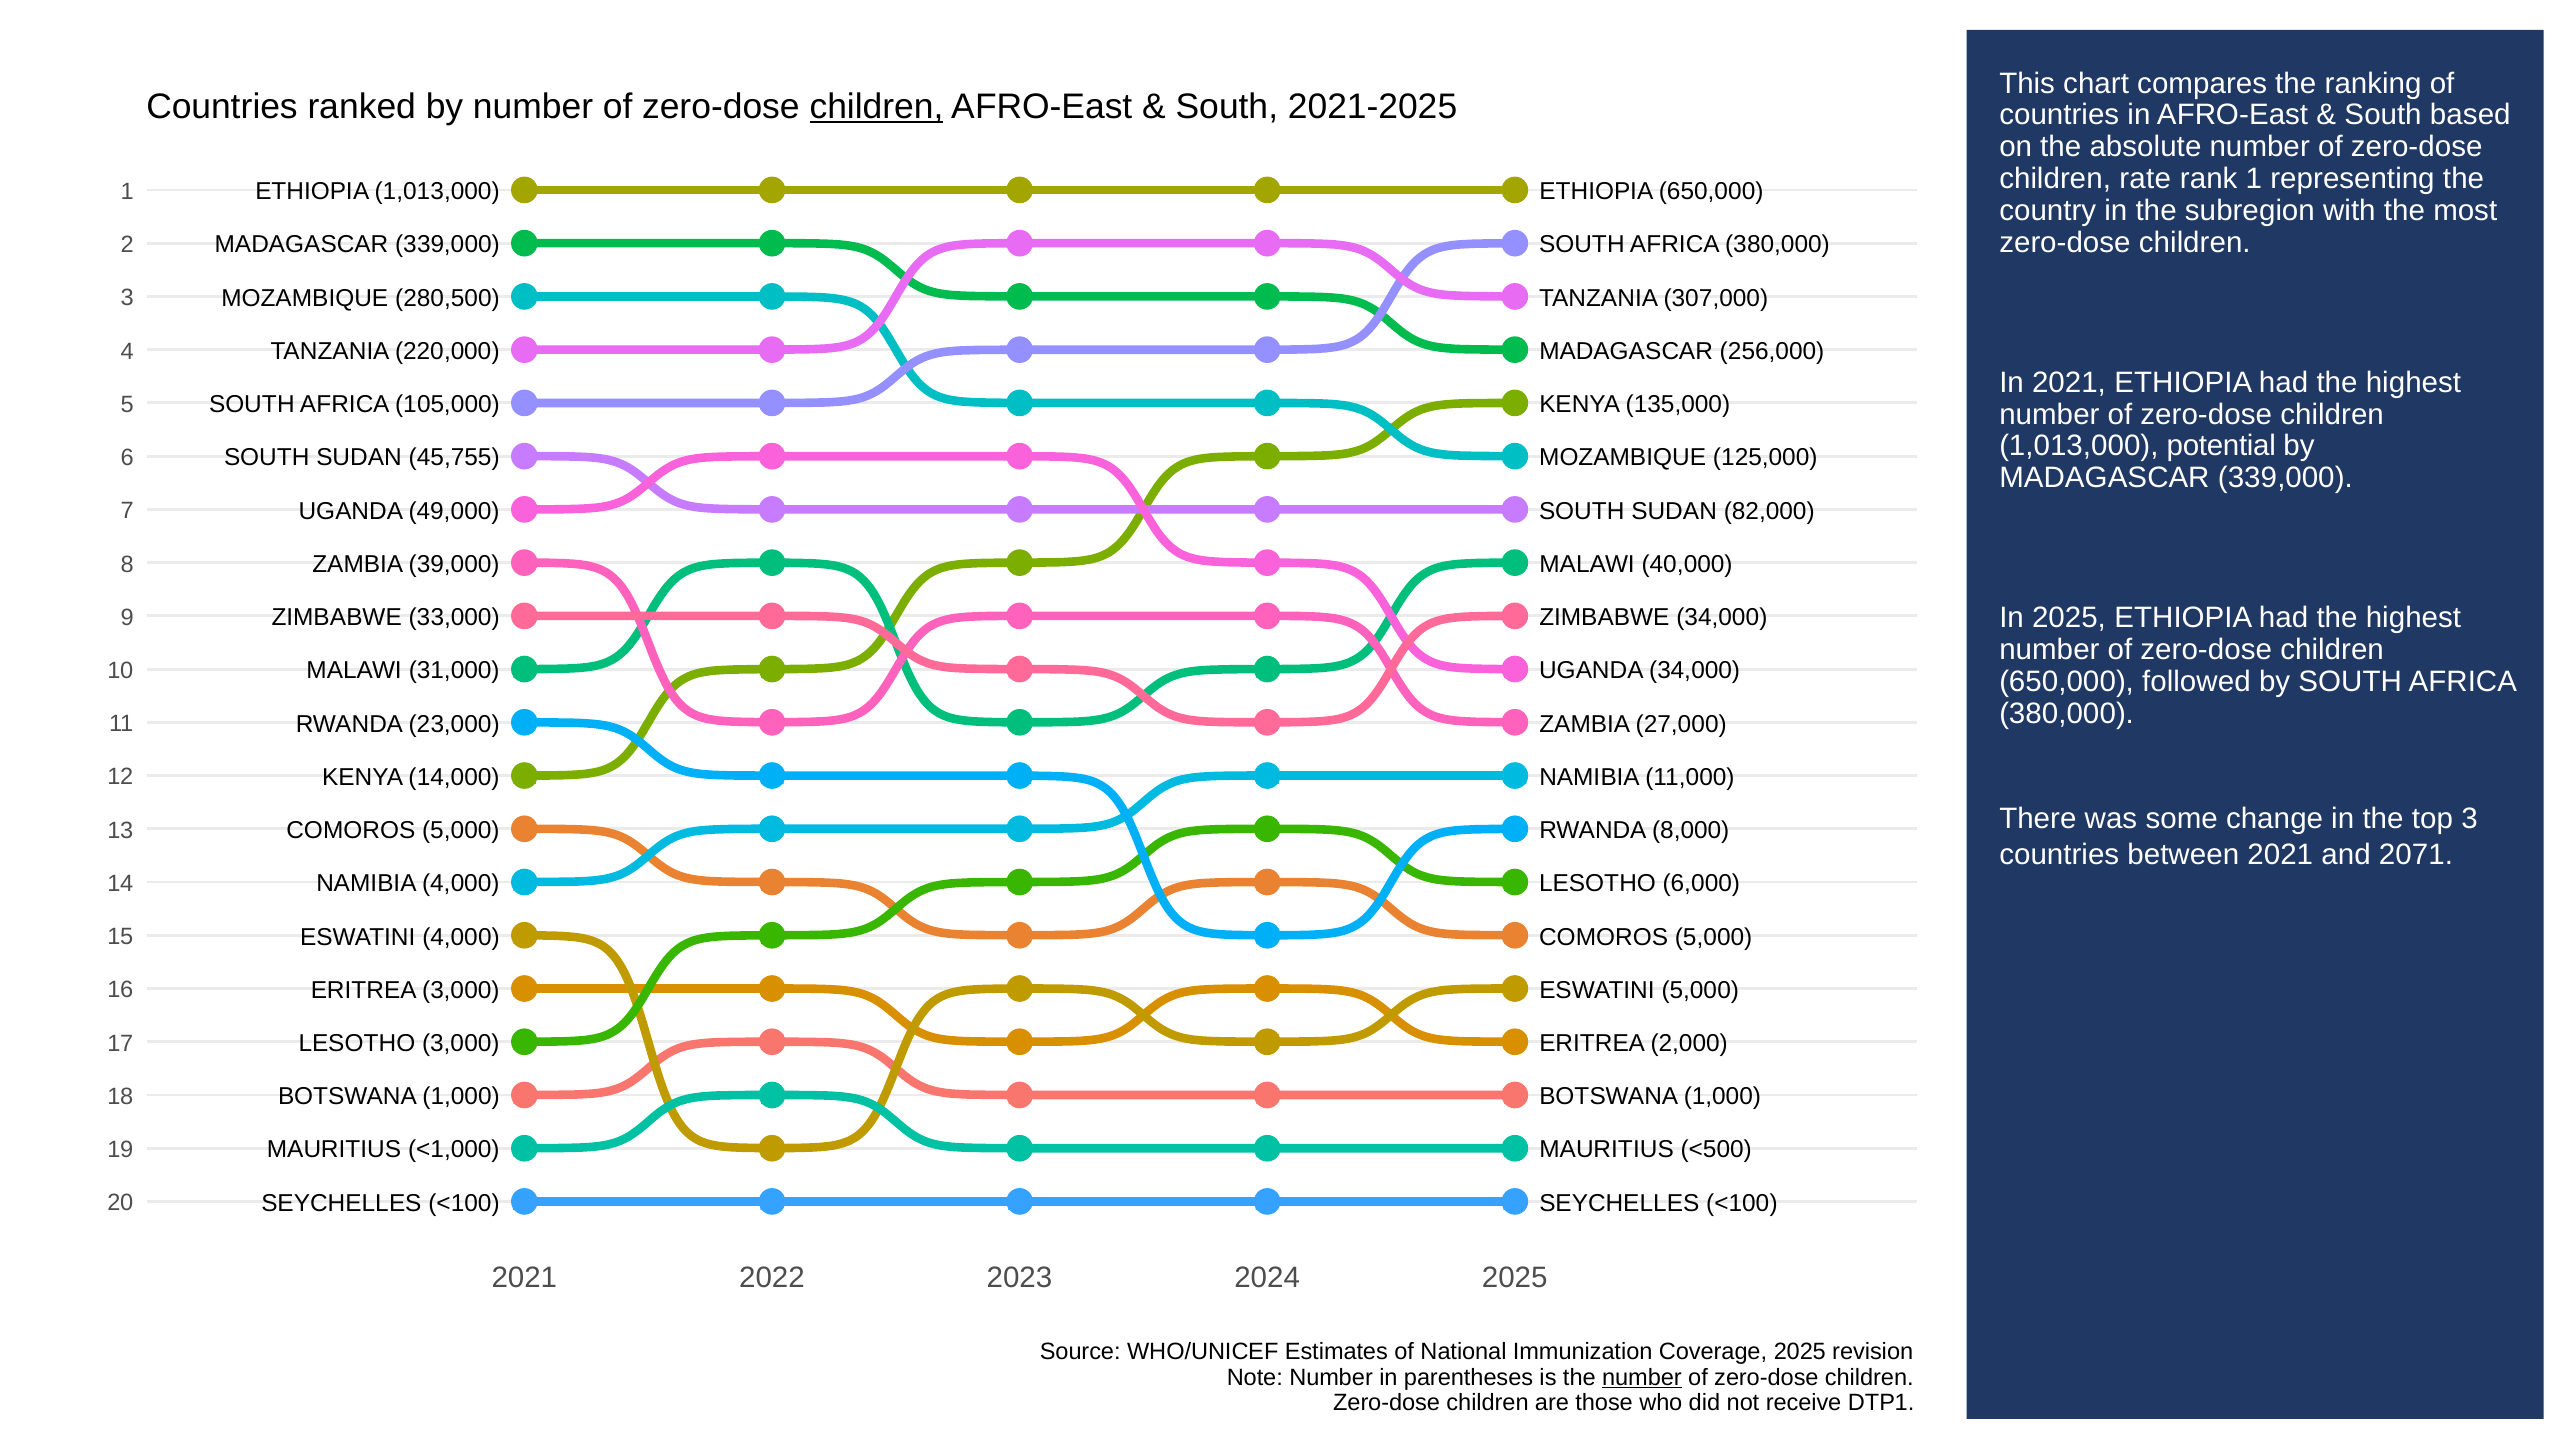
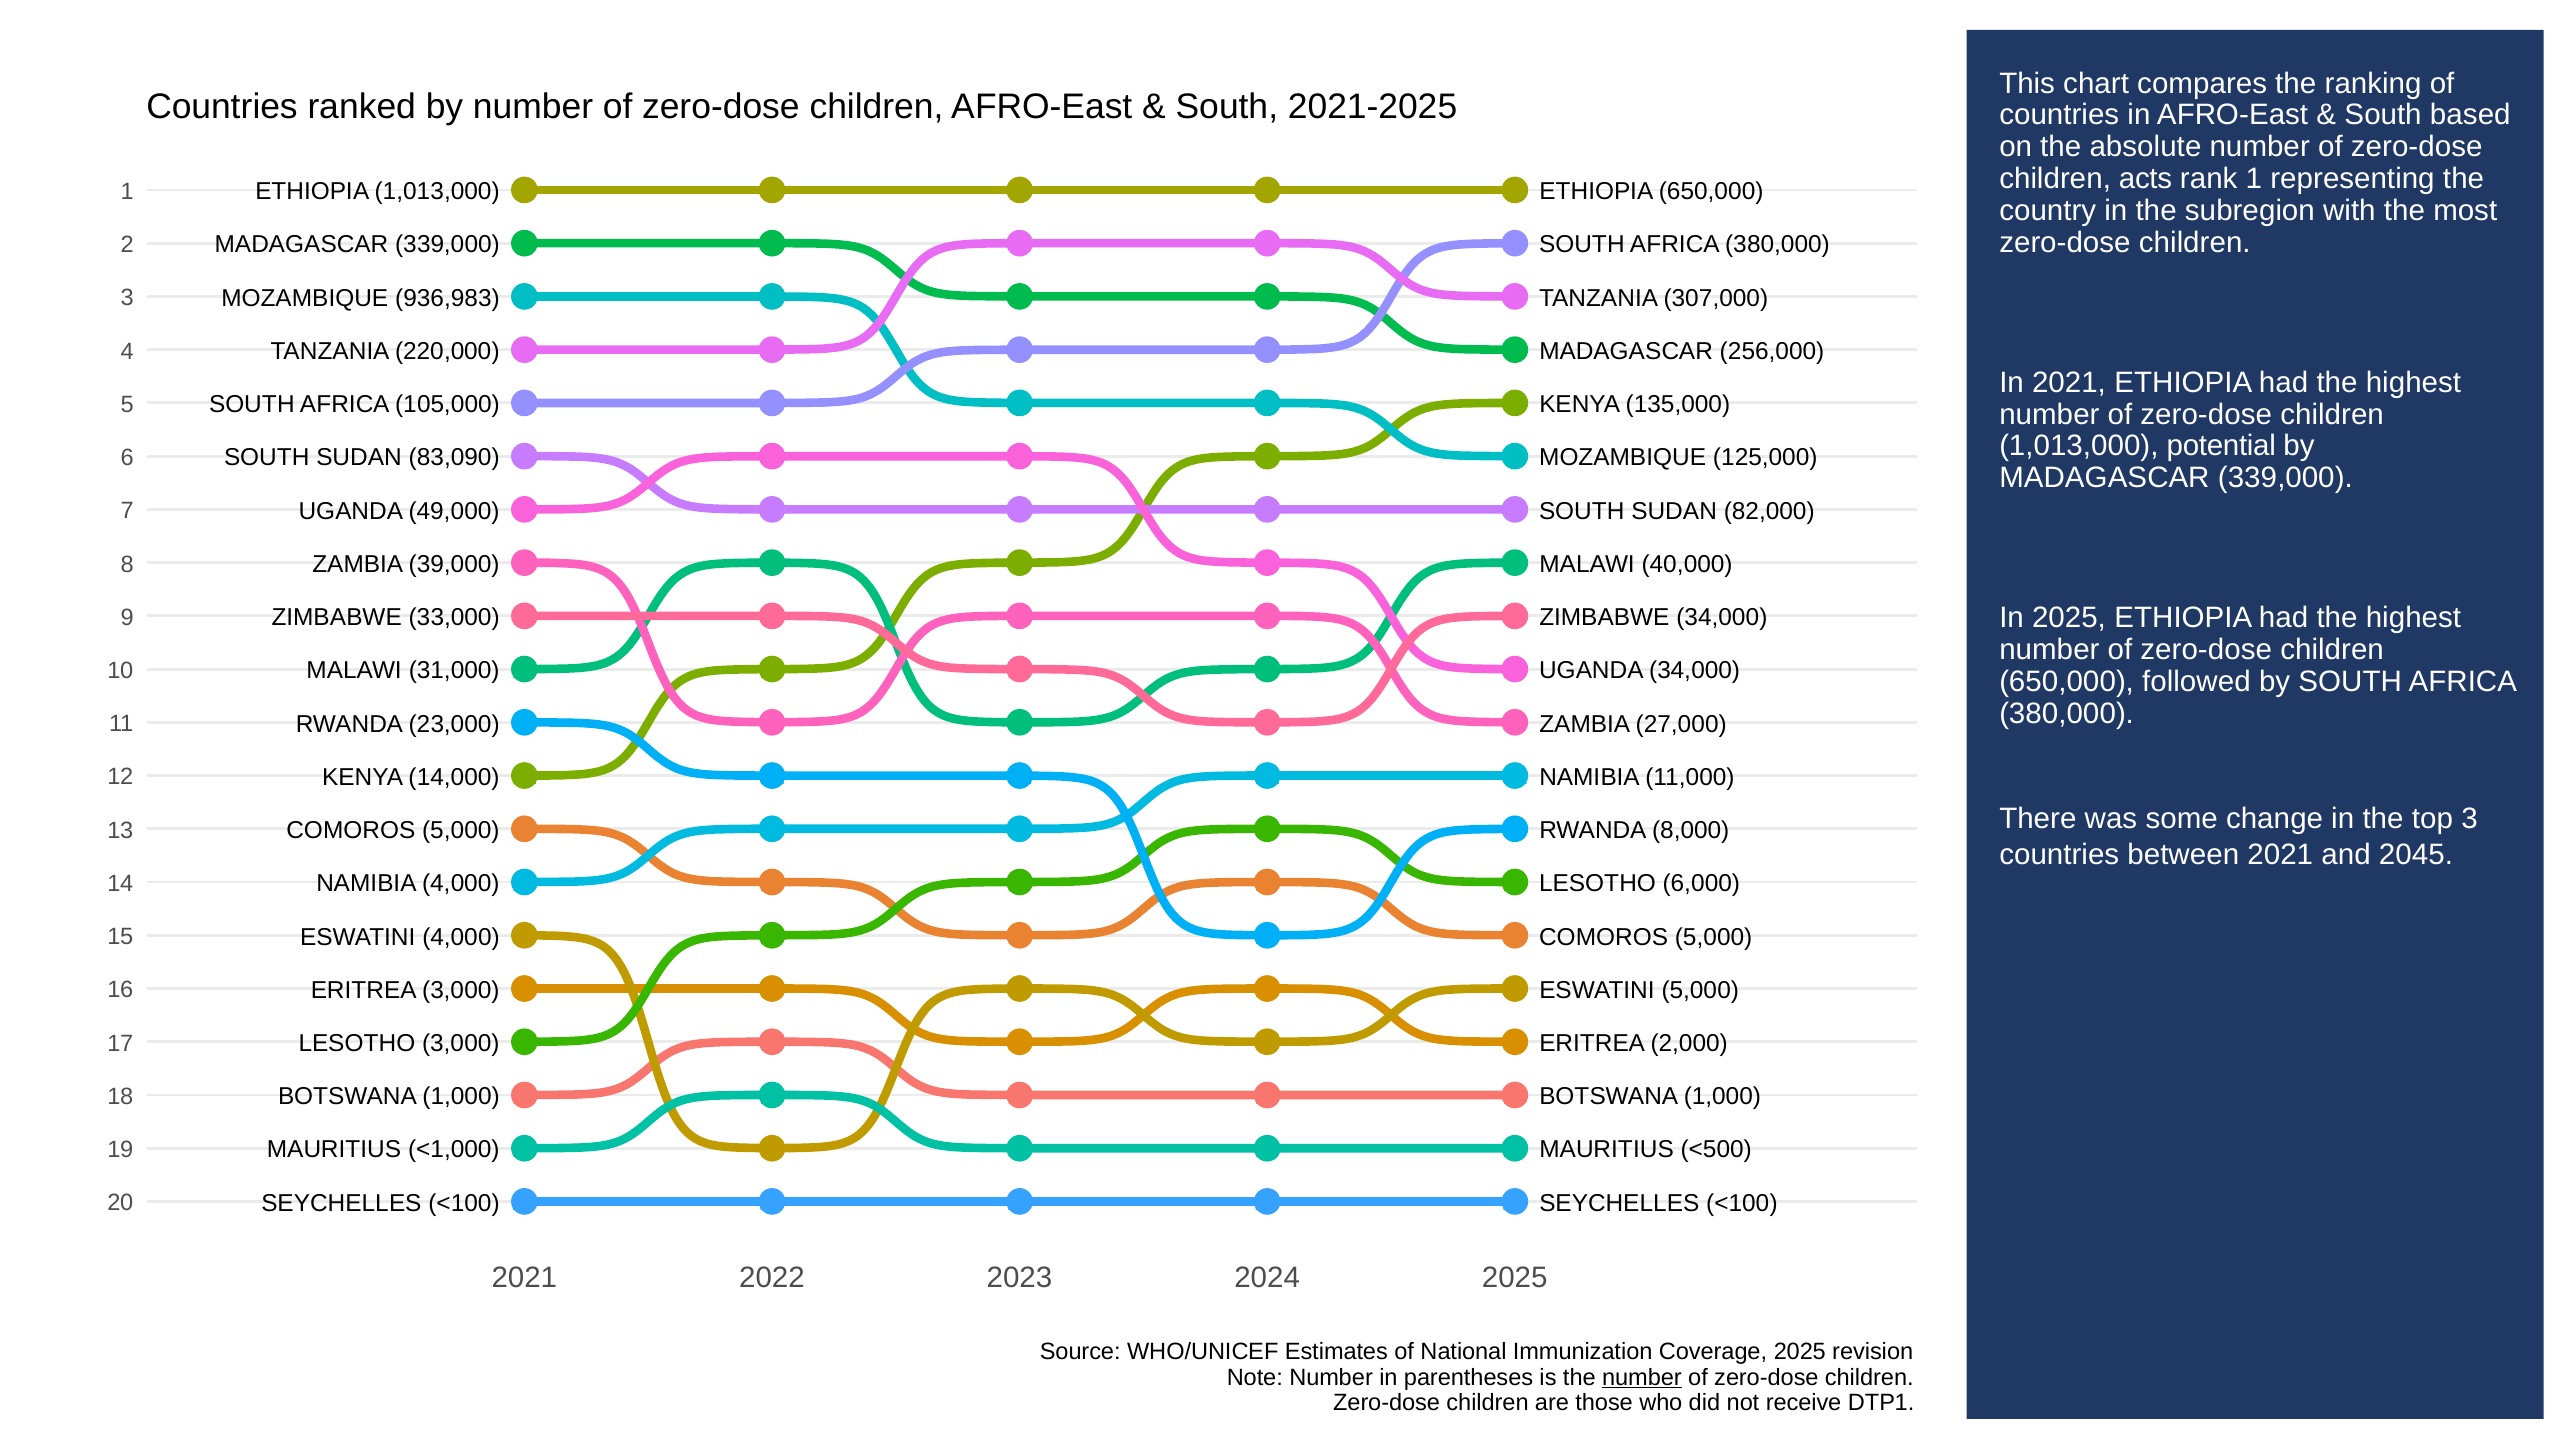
children underline: present -> none (876, 107)
rate: rate -> acts (2146, 179)
280,500: 280,500 -> 936,983 (447, 298)
45,755: 45,755 -> 83,090 (454, 458)
2071: 2071 -> 2045 (2416, 855)
